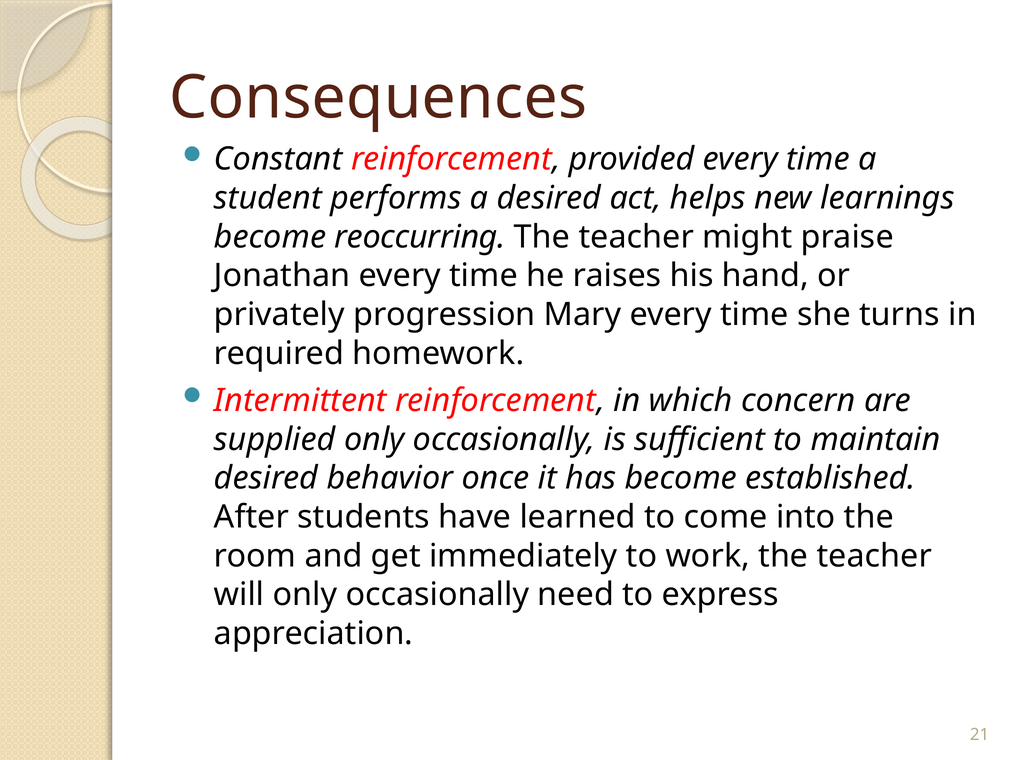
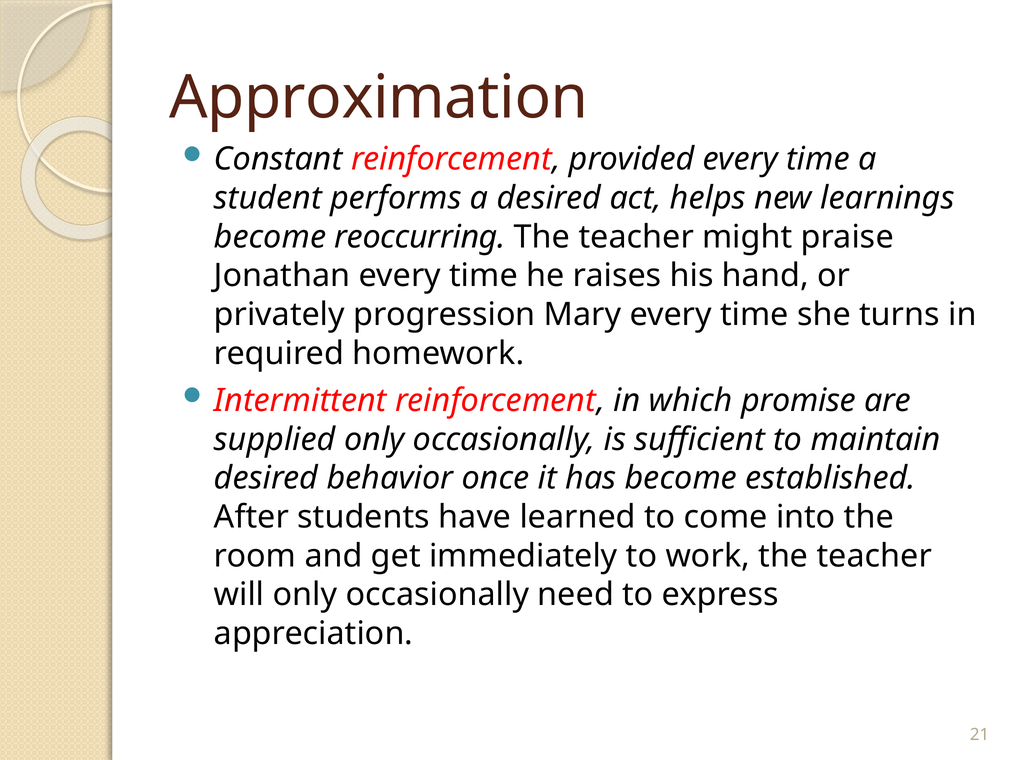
Consequences: Consequences -> Approximation (379, 98)
concern: concern -> promise (798, 401)
